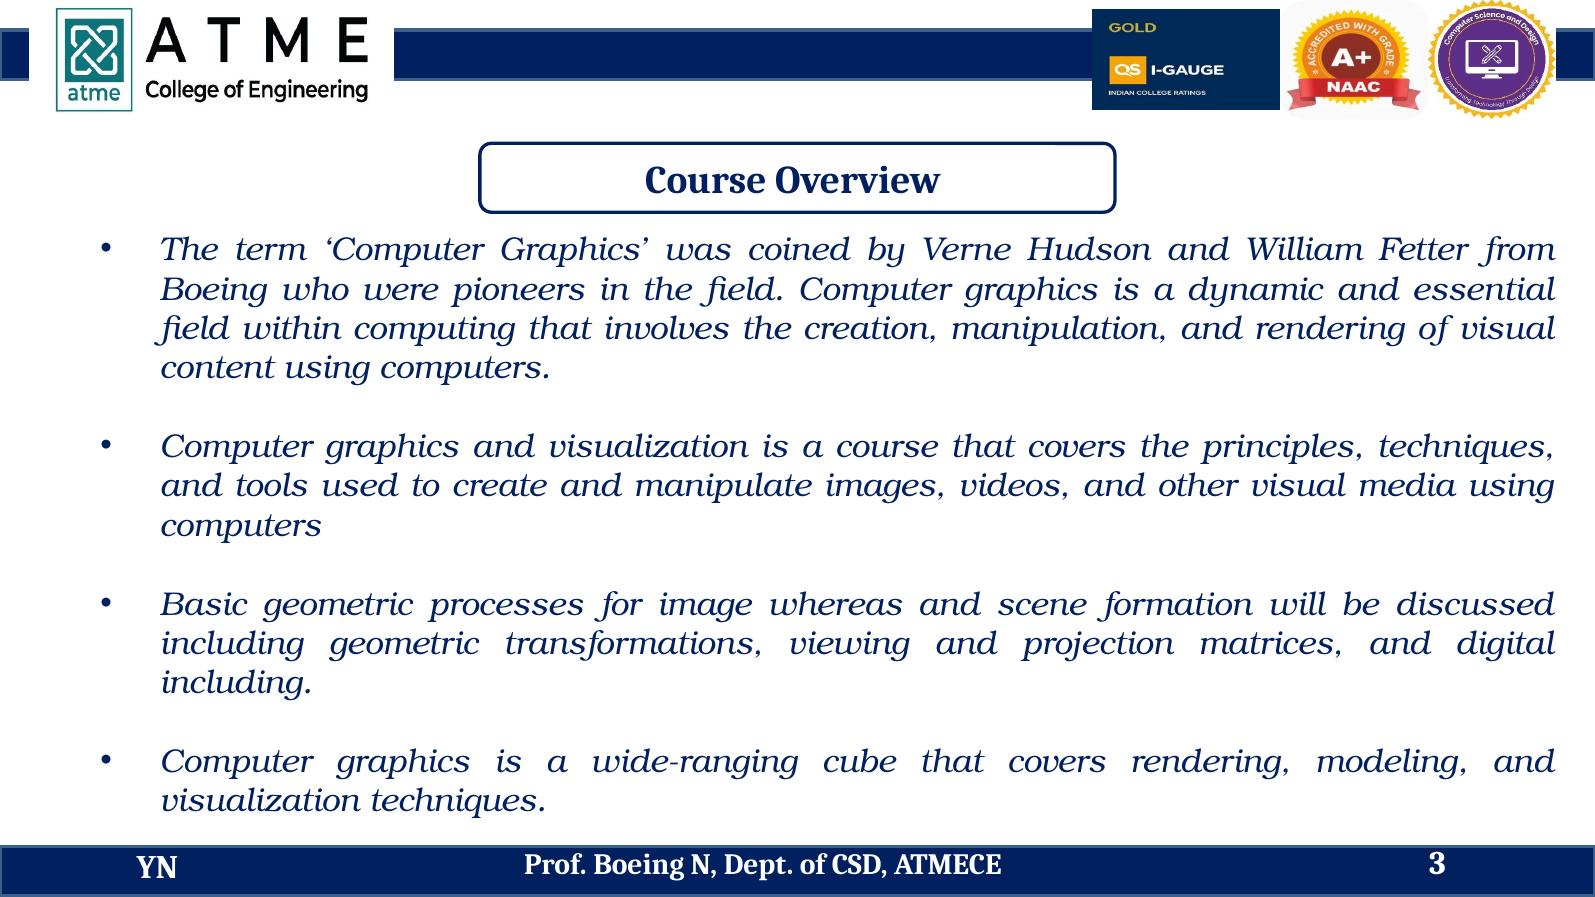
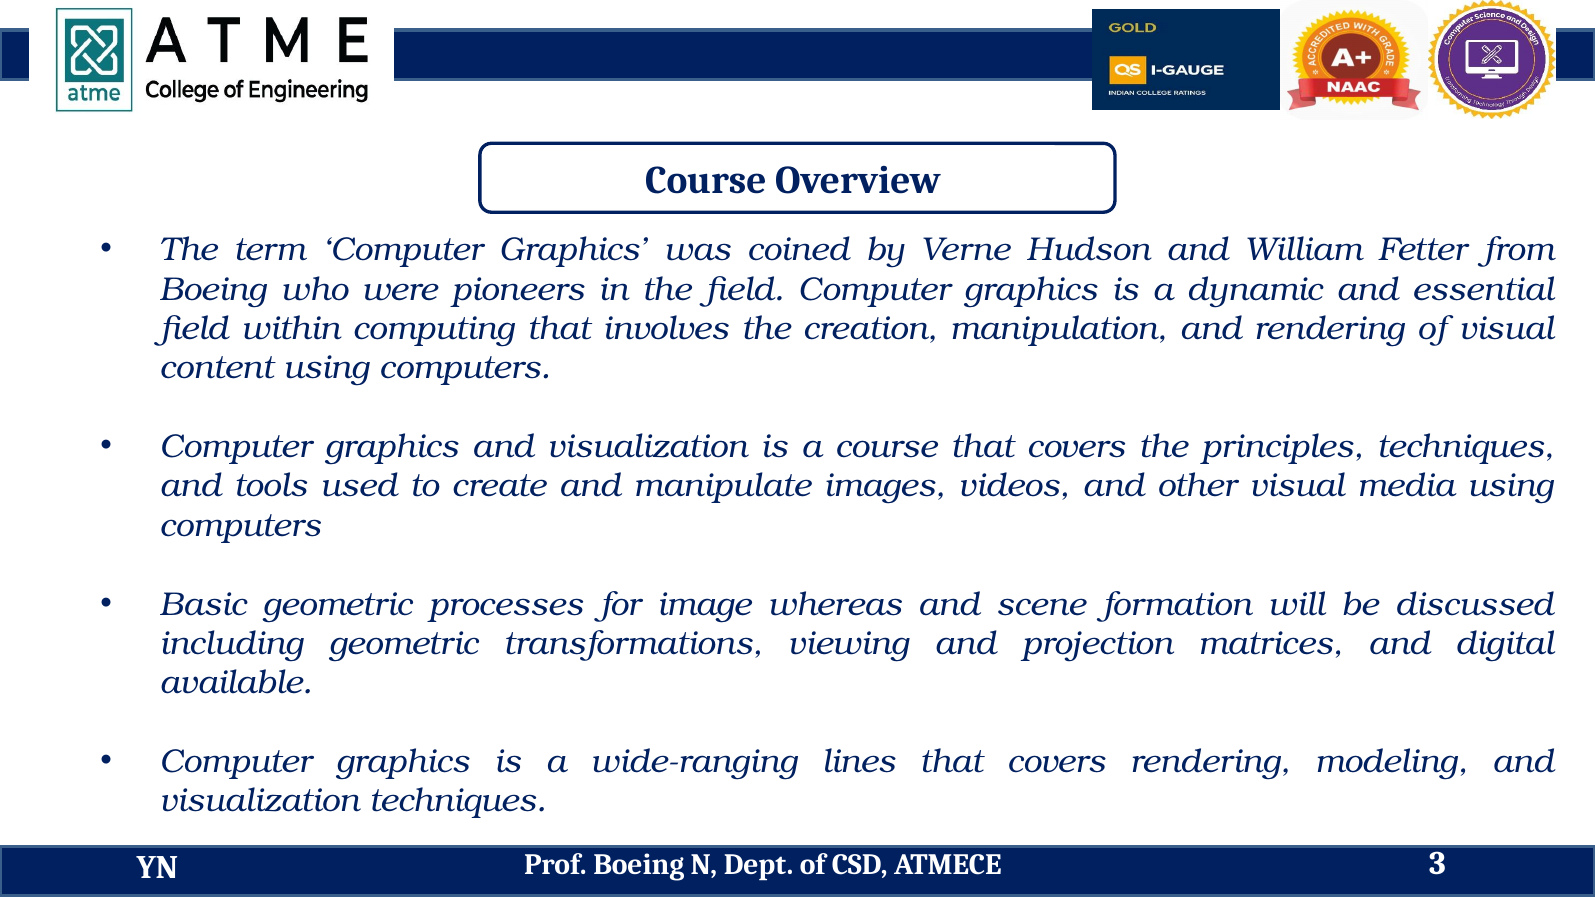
including: including -> available (236, 683)
cube: cube -> lines (859, 762)
